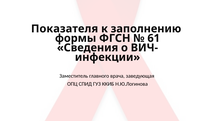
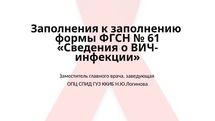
Показателя: Показателя -> Заполнения (65, 29)
